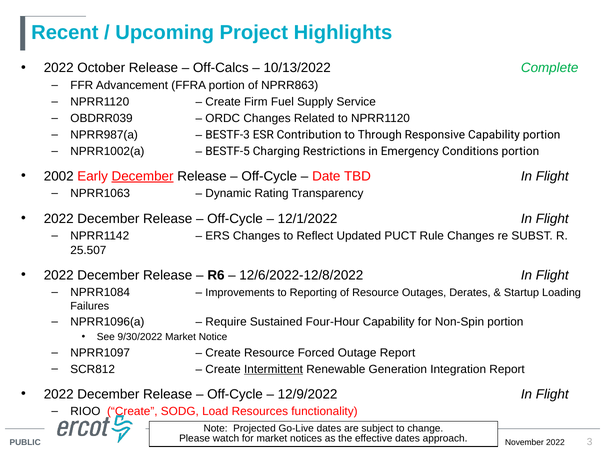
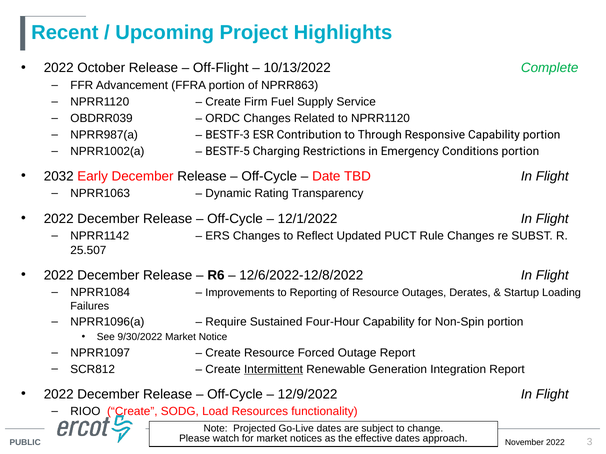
Off-Calcs: Off-Calcs -> Off-Flight (221, 68)
2002: 2002 -> 2032 (59, 176)
December underline: present -> none (143, 176)
